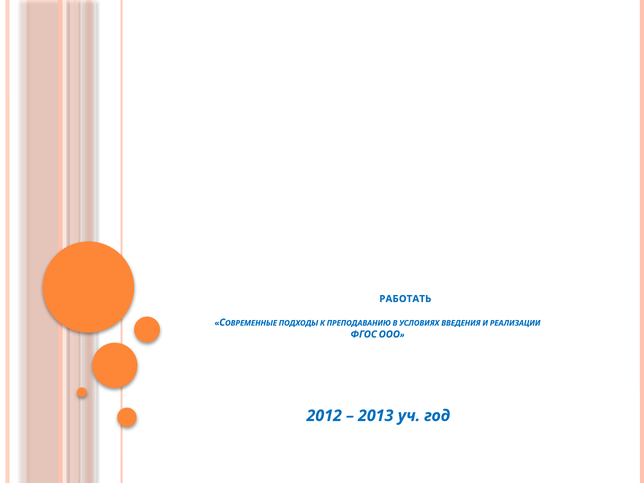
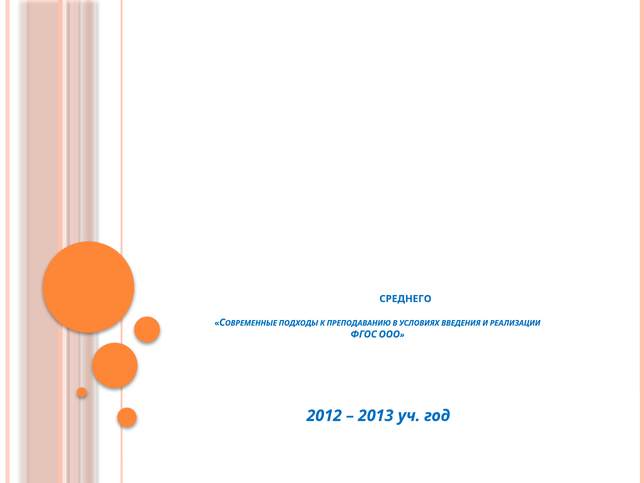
РАБОТАТЬ: РАБОТАТЬ -> СРЕДНЕГО (405, 299)
